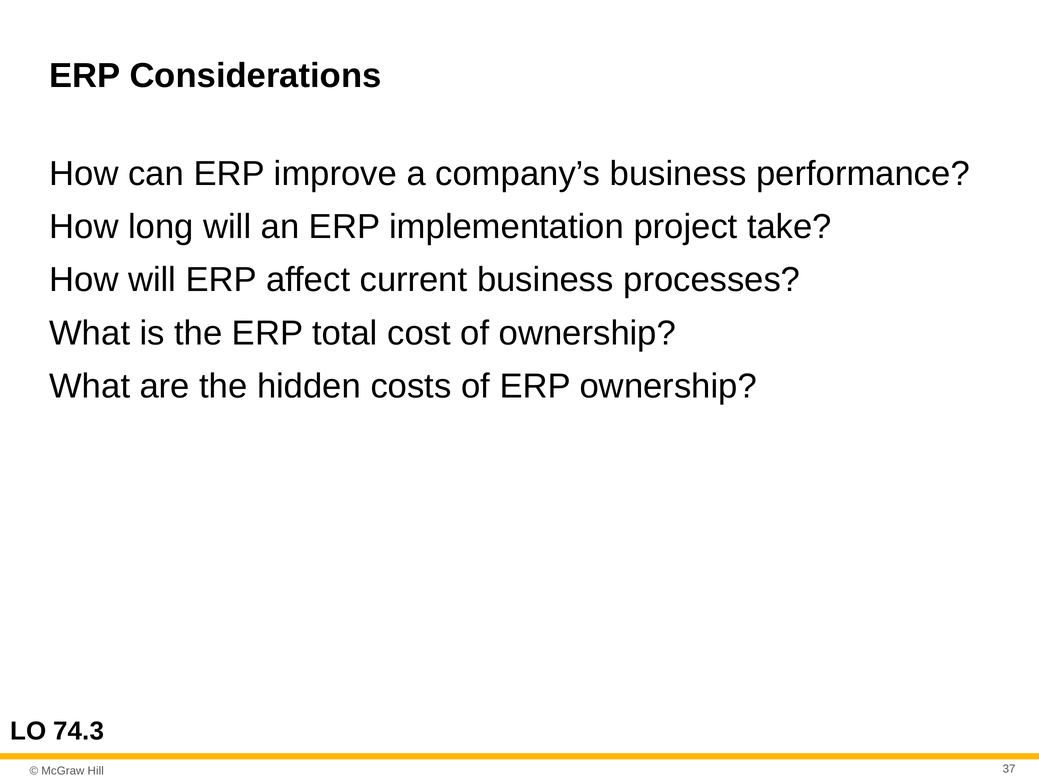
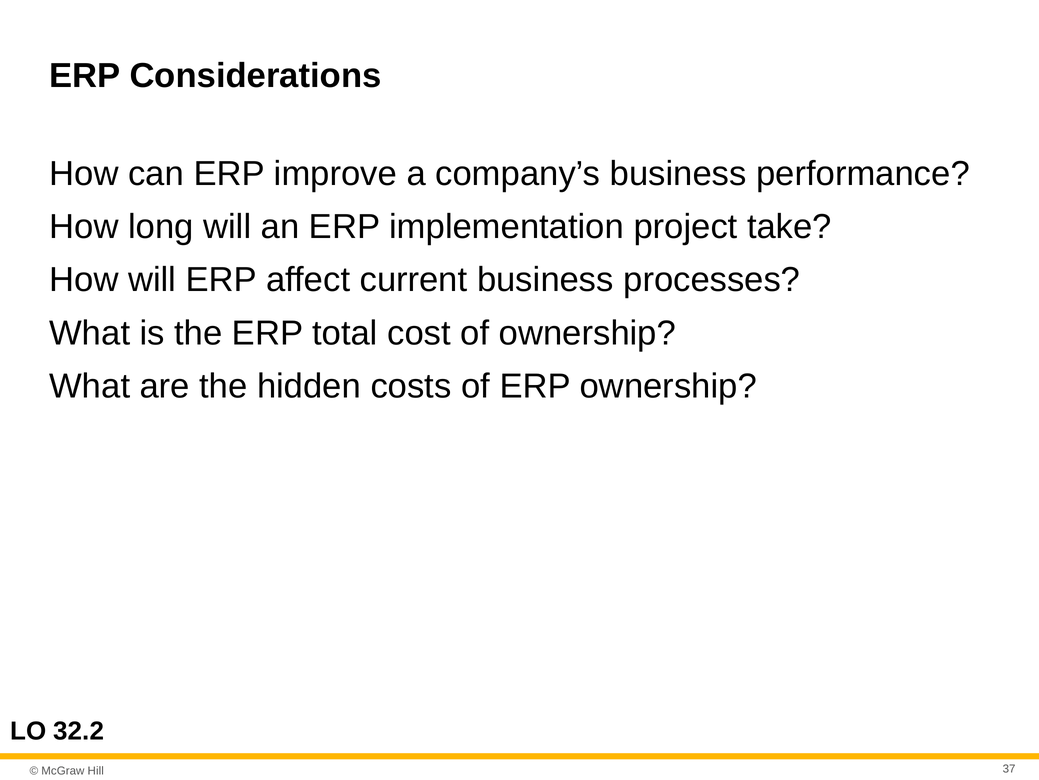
74.3: 74.3 -> 32.2 (79, 731)
